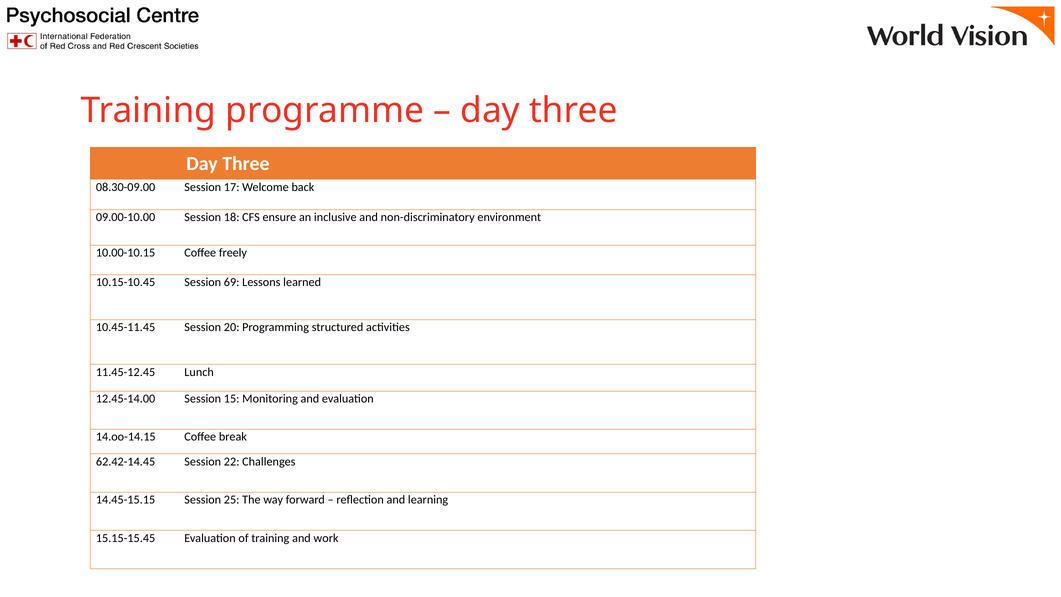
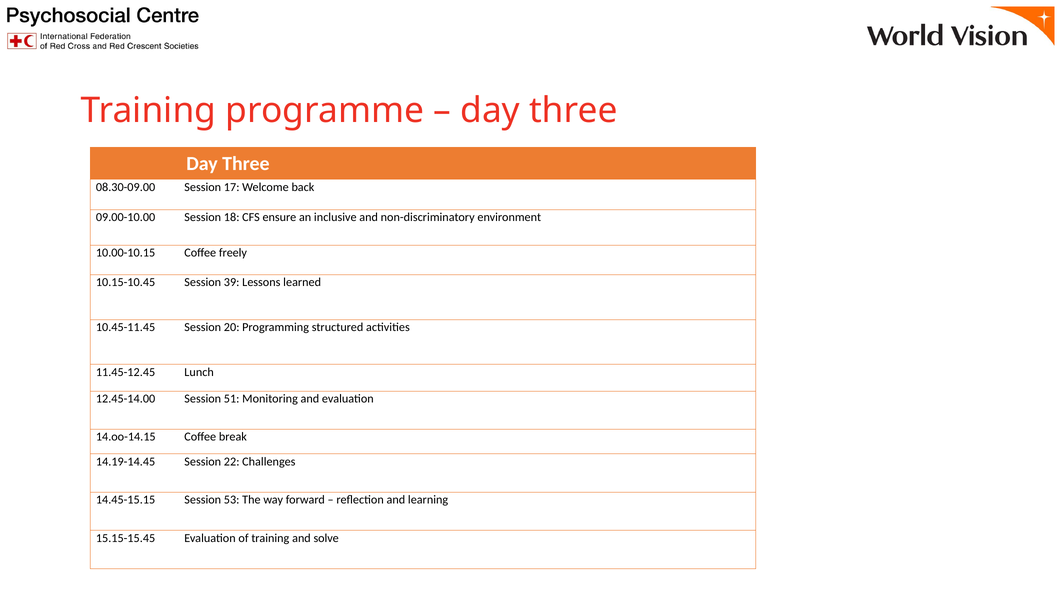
69: 69 -> 39 (232, 282)
15: 15 -> 51 (232, 399)
62.42-14.45: 62.42-14.45 -> 14.19-14.45 (126, 461)
25: 25 -> 53 (232, 500)
work: work -> solve (326, 538)
